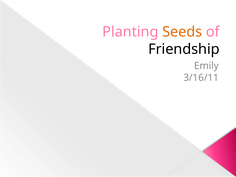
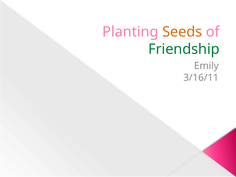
Friendship colour: black -> green (184, 49)
